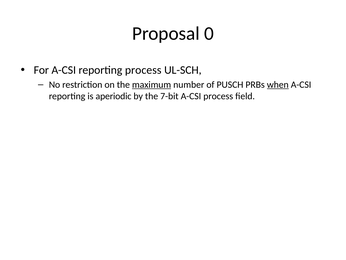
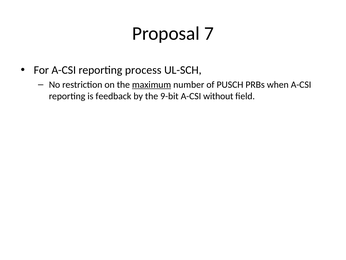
0: 0 -> 7 (209, 33)
when underline: present -> none (278, 84)
aperiodic: aperiodic -> feedback (113, 96)
7-bit: 7-bit -> 9-bit (169, 96)
A-CSI process: process -> without (218, 96)
